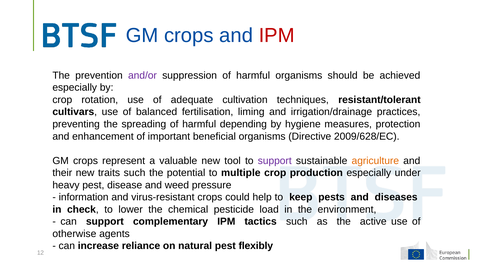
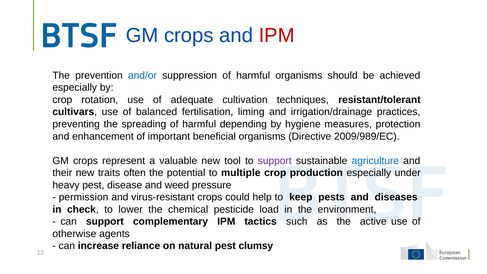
and/or colour: purple -> blue (142, 75)
2009/628/EC: 2009/628/EC -> 2009/989/EC (367, 136)
agriculture colour: orange -> blue (375, 161)
traits such: such -> often (135, 173)
information: information -> permission (84, 197)
flexibly: flexibly -> clumsy (256, 246)
